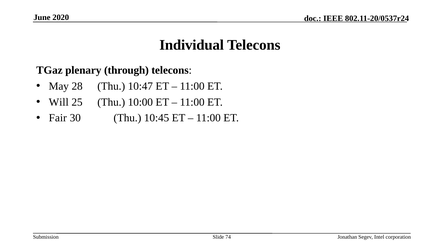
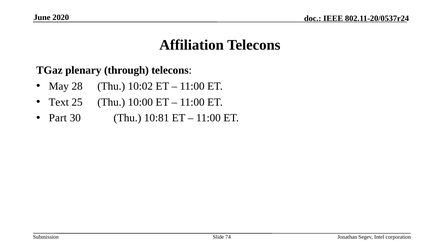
Individual: Individual -> Affiliation (192, 45)
10:47: 10:47 -> 10:02 (140, 86)
Will: Will -> Text (59, 102)
Fair: Fair -> Part (58, 118)
10:45: 10:45 -> 10:81 (157, 118)
